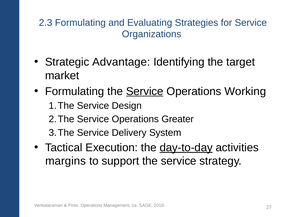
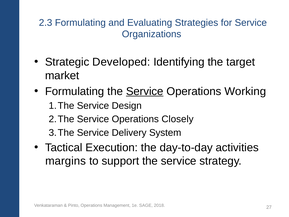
Advantage: Advantage -> Developed (121, 62)
Greater: Greater -> Closely (178, 119)
day-to-day underline: present -> none (186, 147)
